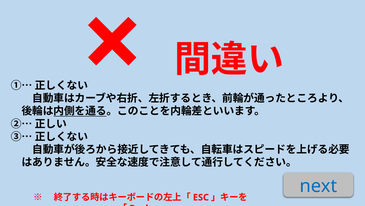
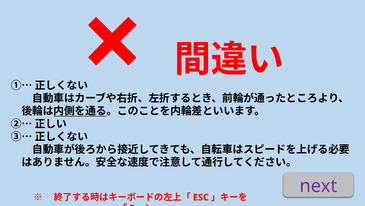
next colour: blue -> purple (318, 185)
